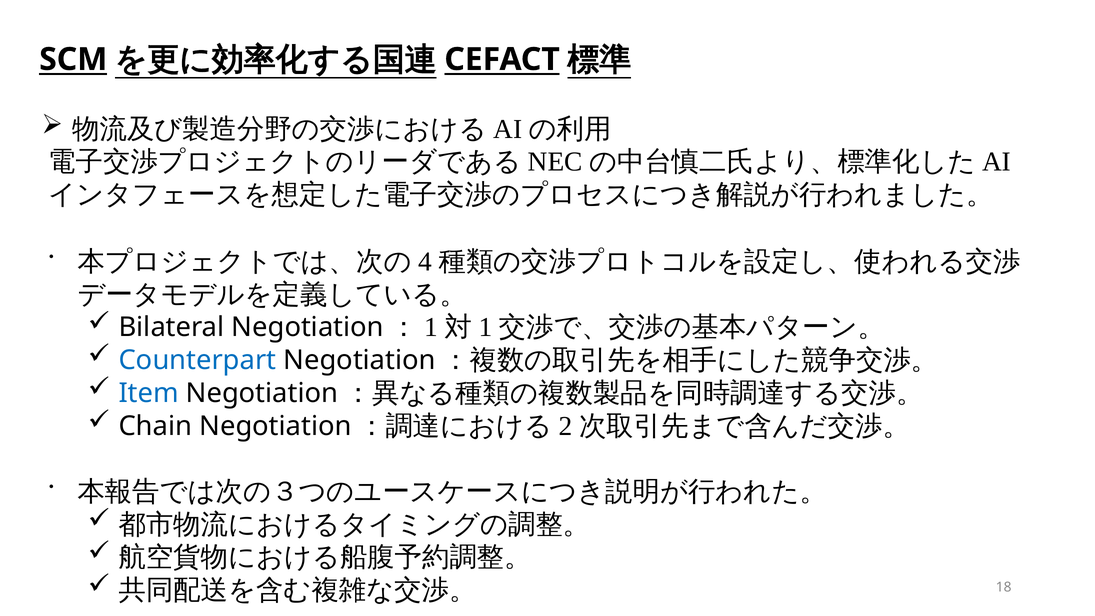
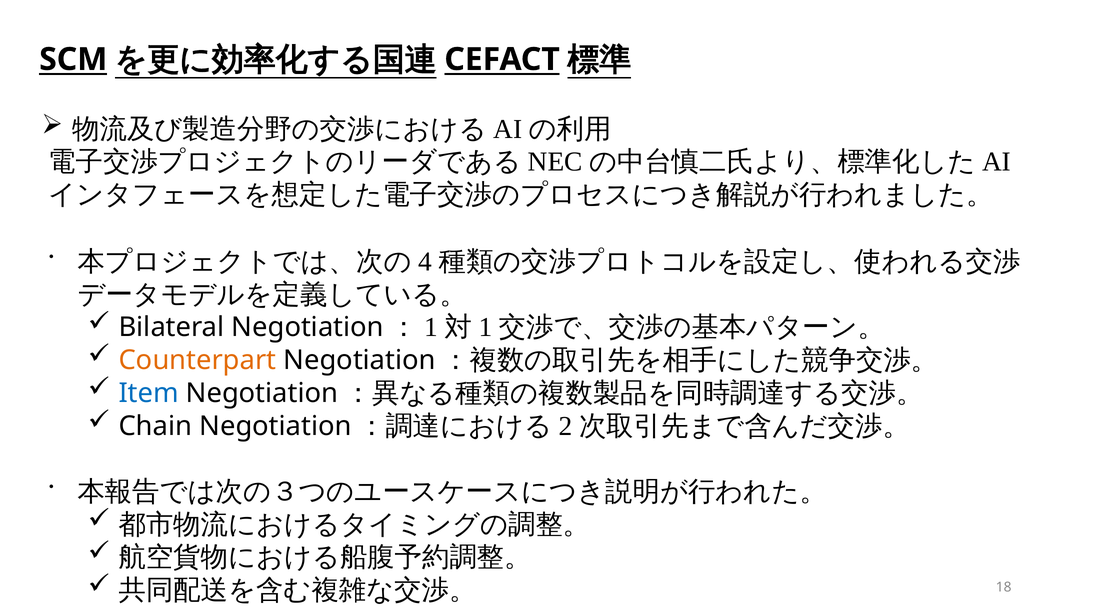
Counterpart colour: blue -> orange (197, 360)
